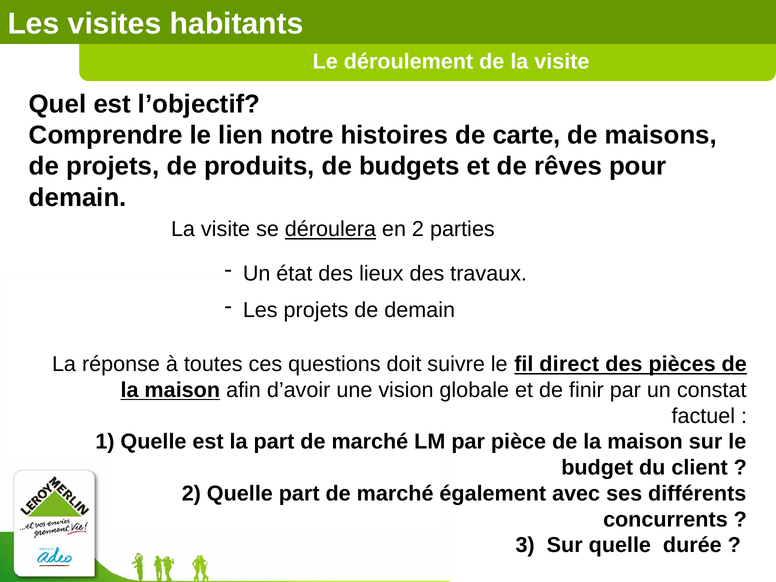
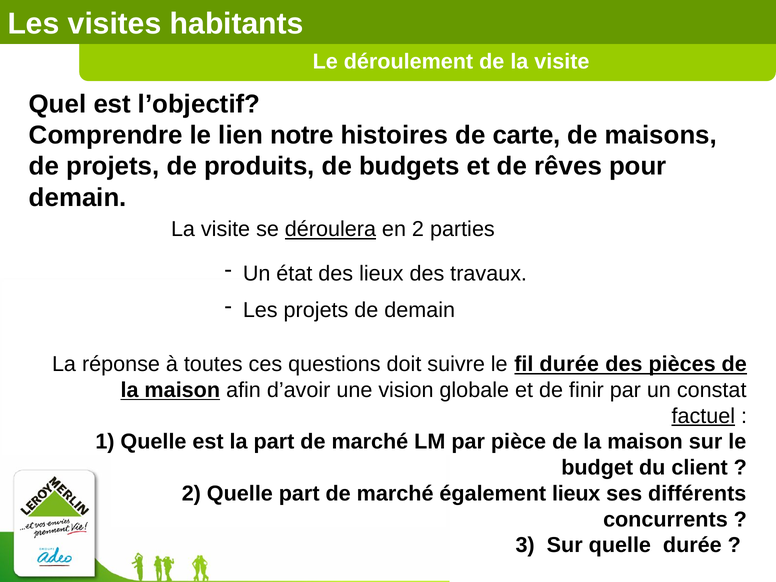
fil direct: direct -> durée (569, 364)
factuel underline: none -> present (703, 416)
également avec: avec -> lieux (576, 494)
